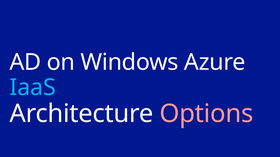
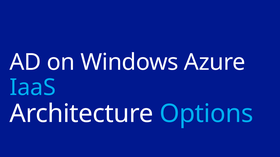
Options colour: pink -> light blue (206, 114)
